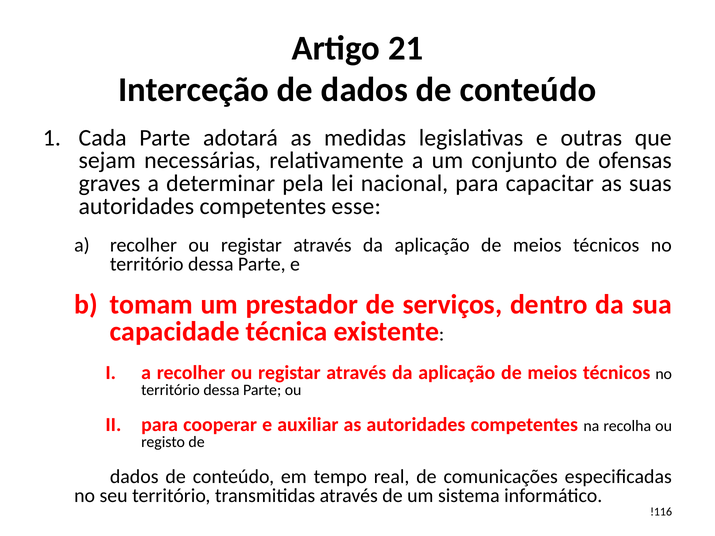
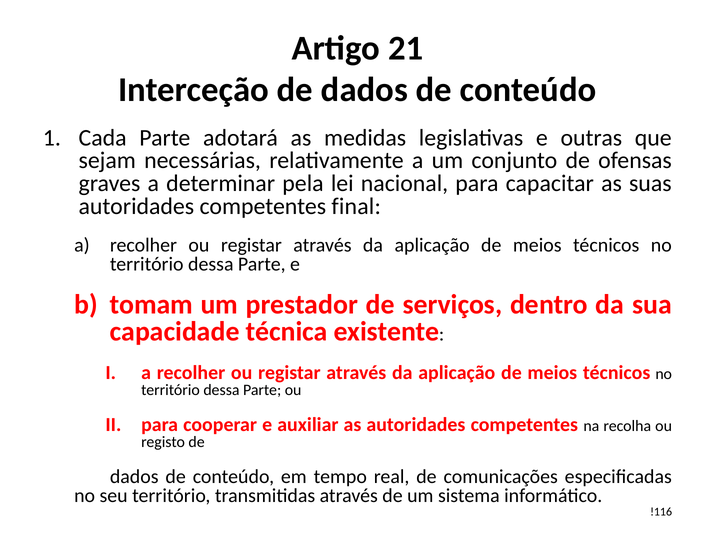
esse: esse -> final (356, 206)
